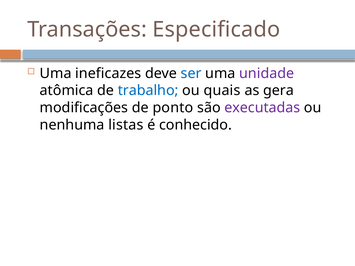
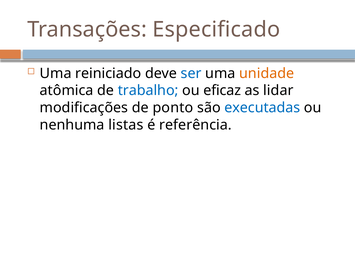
ineficazes: ineficazes -> reiniciado (108, 73)
unidade colour: purple -> orange (267, 73)
quais: quais -> eficaz (222, 91)
gera: gera -> lidar (278, 91)
executadas colour: purple -> blue (262, 108)
conhecido: conhecido -> referência (195, 125)
